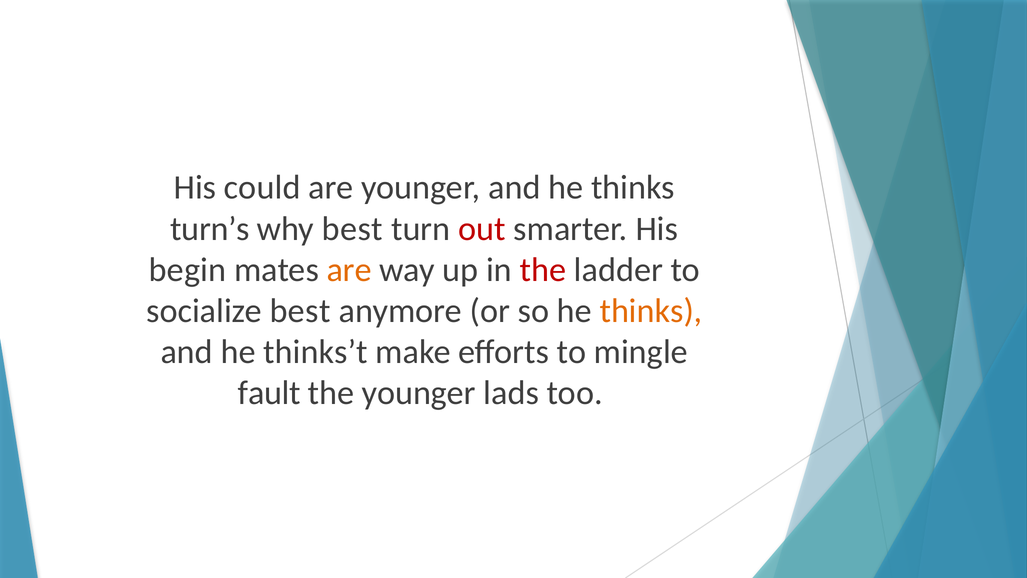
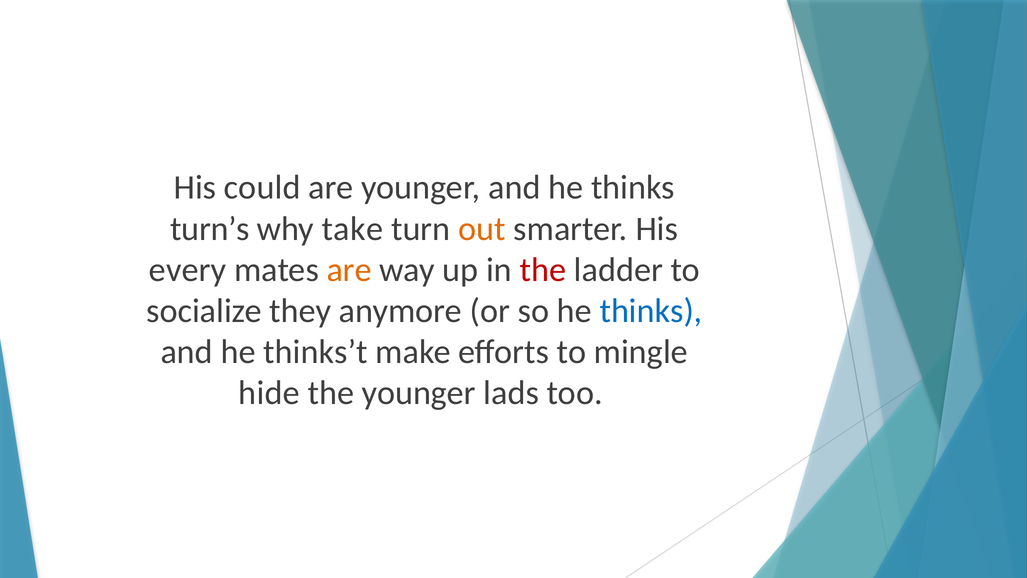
why best: best -> take (352, 229)
out colour: red -> orange (482, 229)
begin: begin -> every (188, 270)
socialize best: best -> they (300, 311)
thinks colour: orange -> blue (651, 311)
fault: fault -> hide (269, 393)
